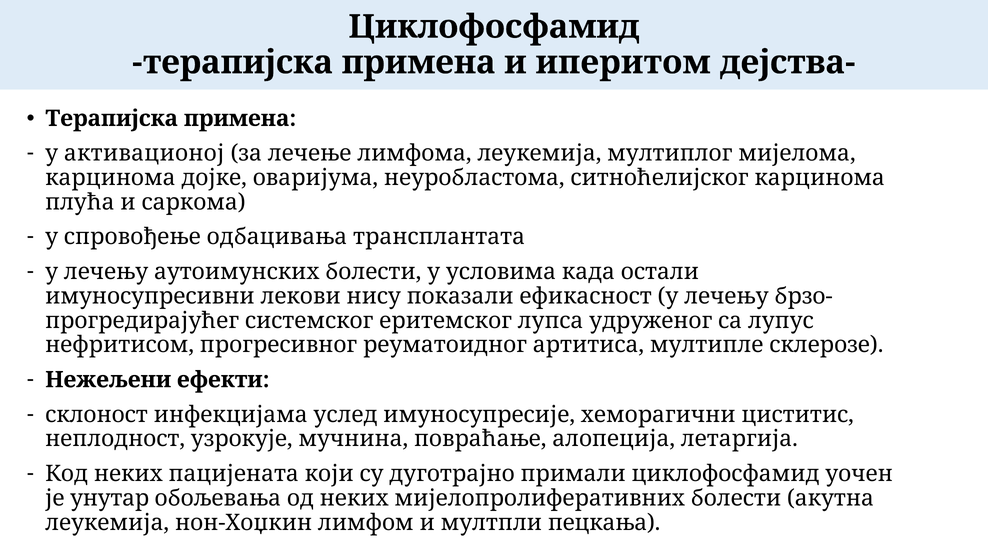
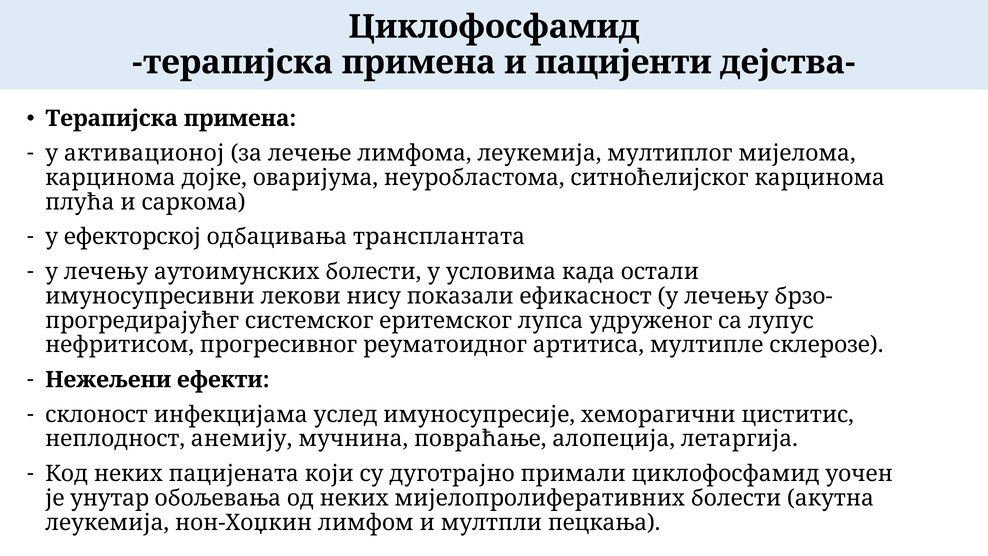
иперитом: иперитом -> пацијенти (623, 62)
спровођење: спровођење -> ефекторској (132, 237)
узрокује: узрокује -> анемију (242, 439)
